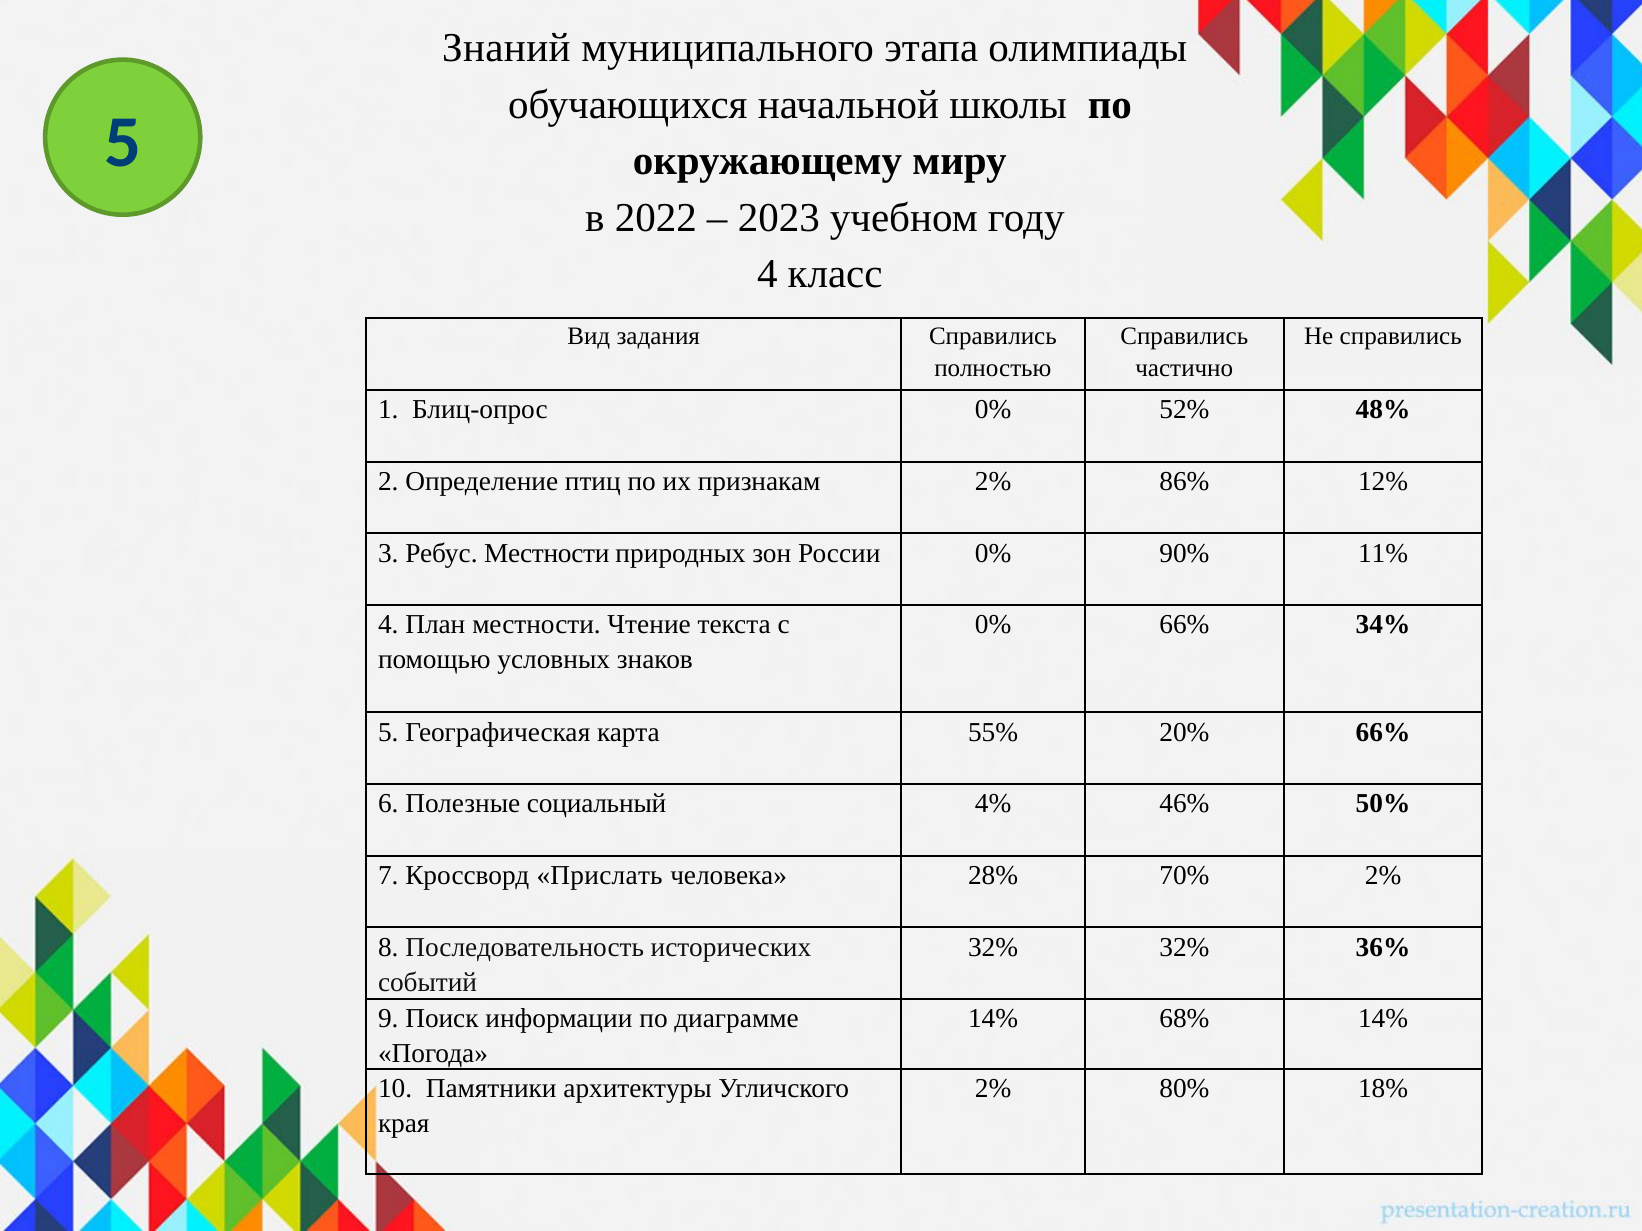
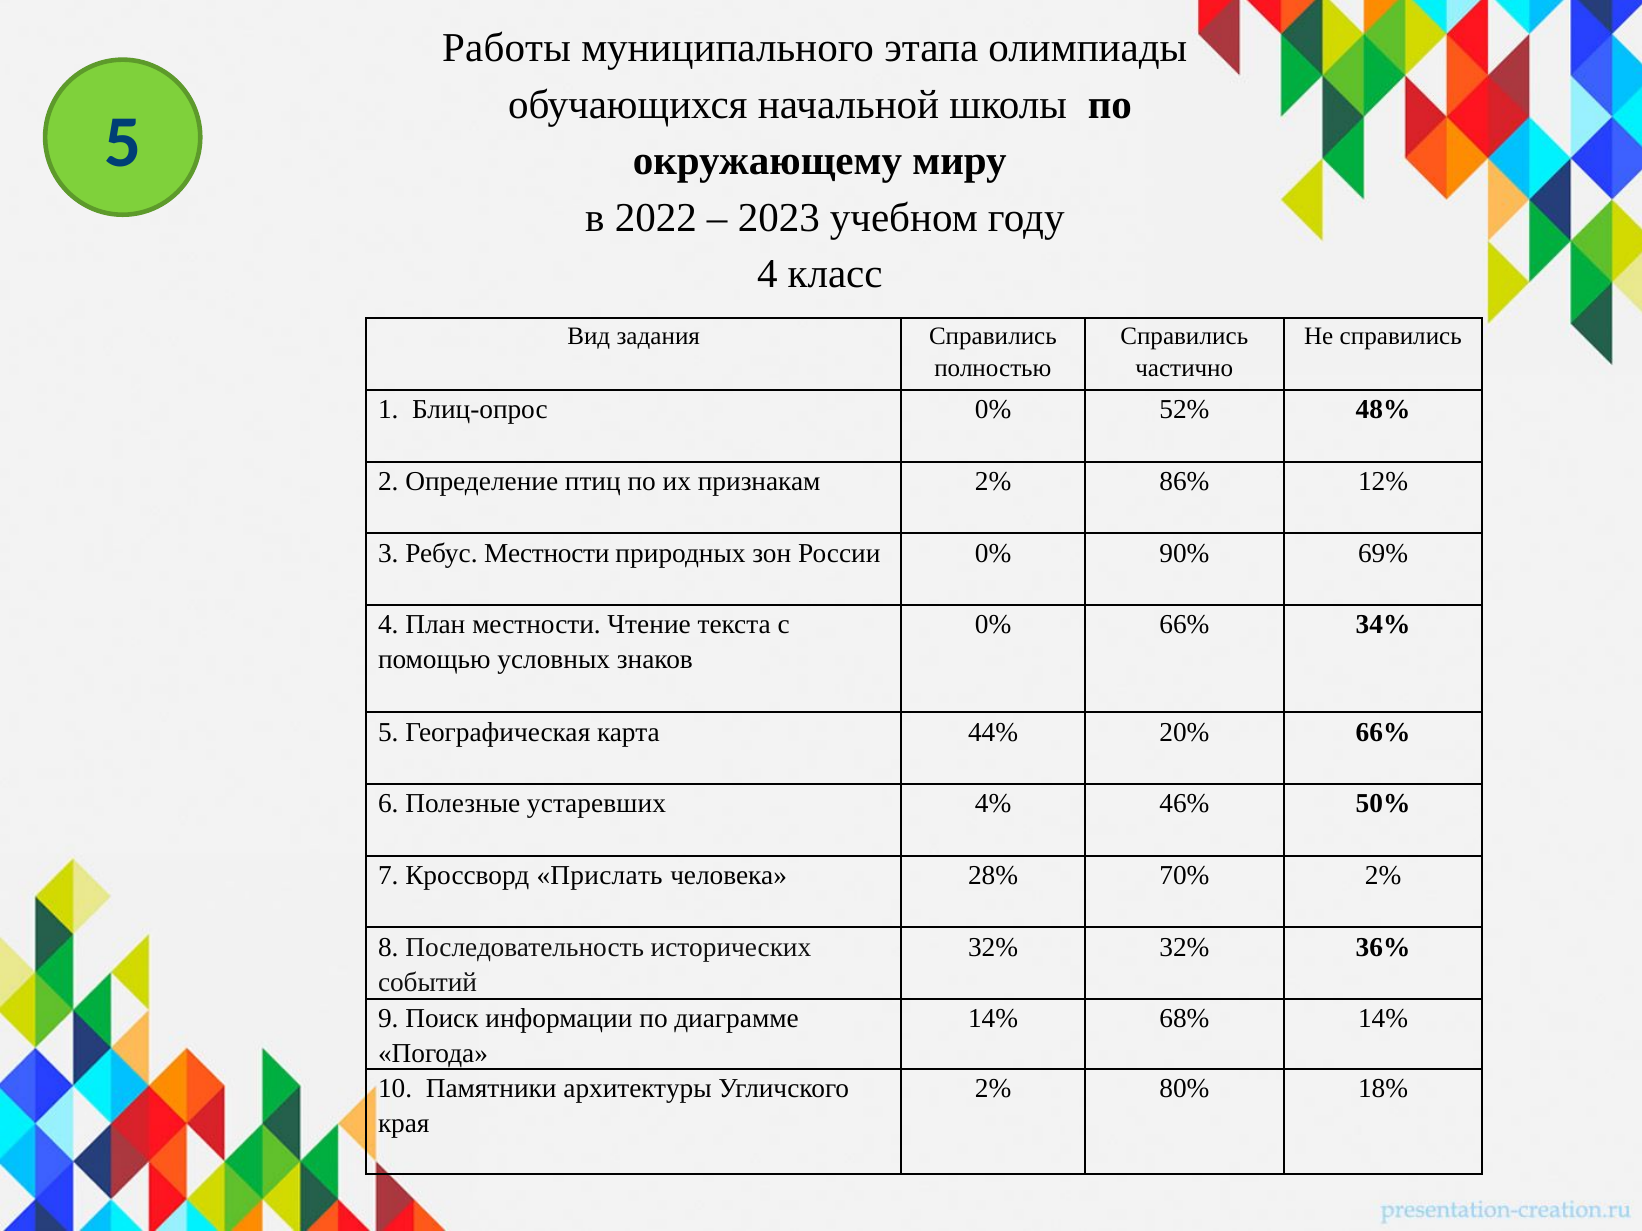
Знаний: Знаний -> Работы (507, 48)
11%: 11% -> 69% (1383, 553)
55%: 55% -> 44% (993, 733)
социальный: социальный -> устаревших (596, 804)
